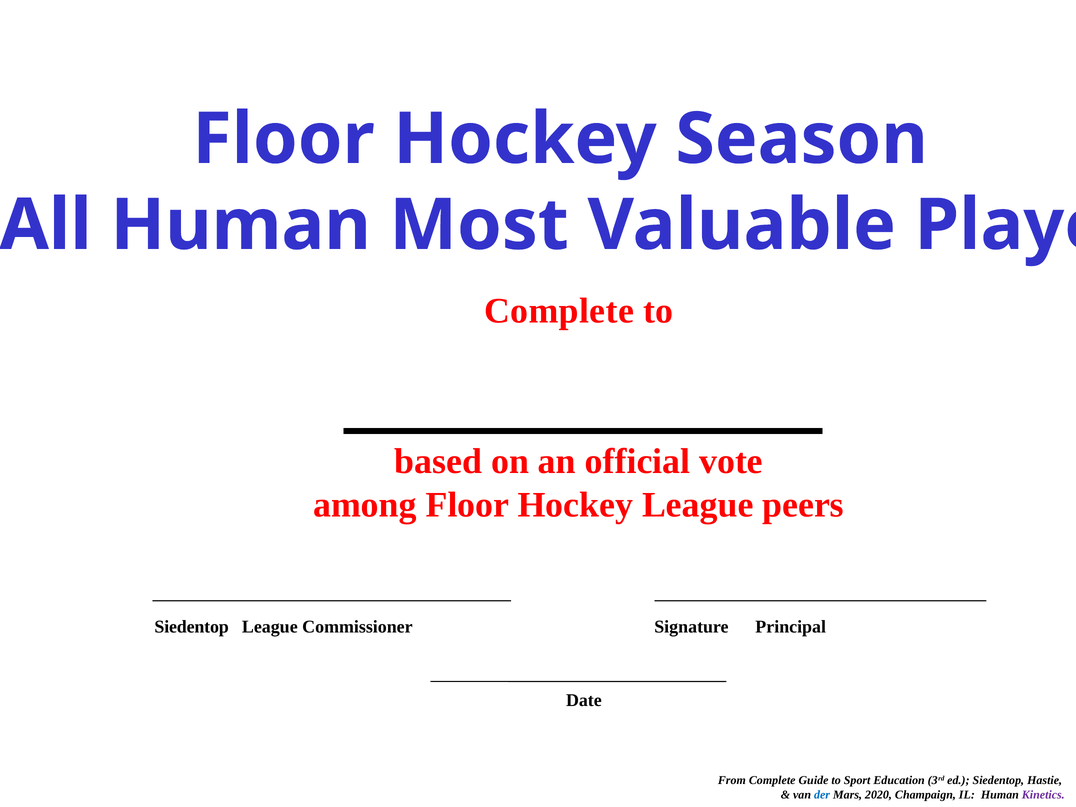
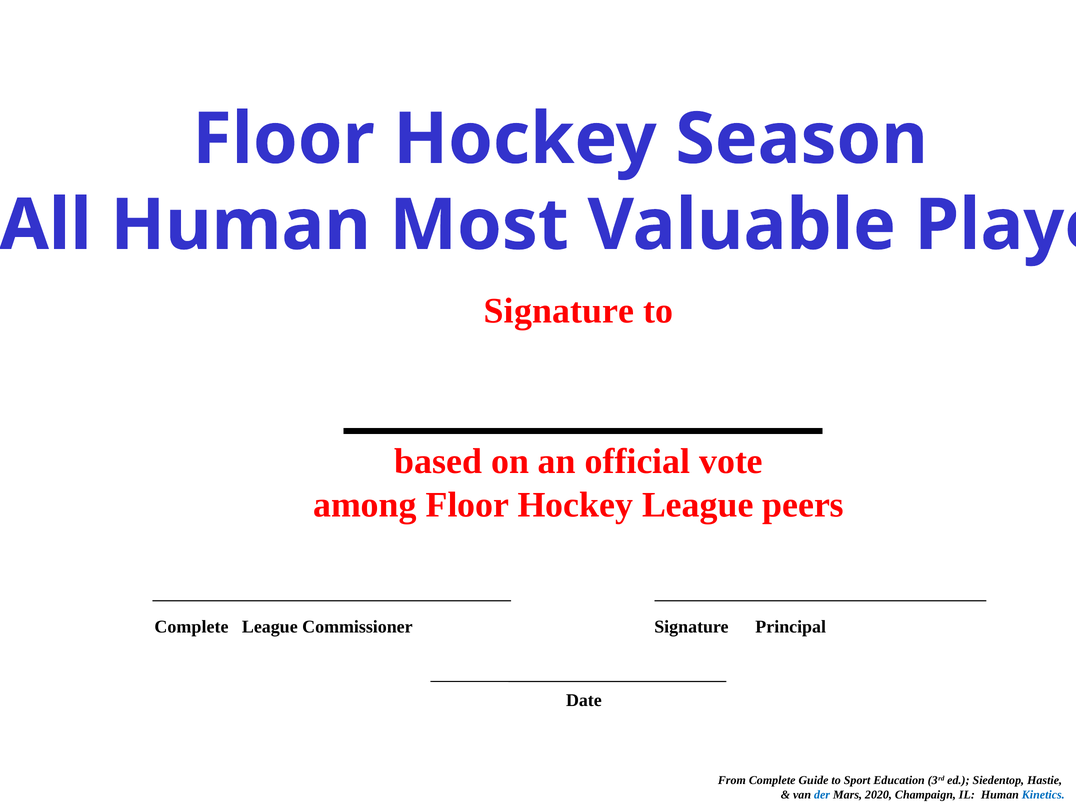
Complete: Complete -> Signature (559, 311)
Siedentop: Siedentop -> Complete (191, 627)
Kinetics colour: purple -> blue (1043, 795)
